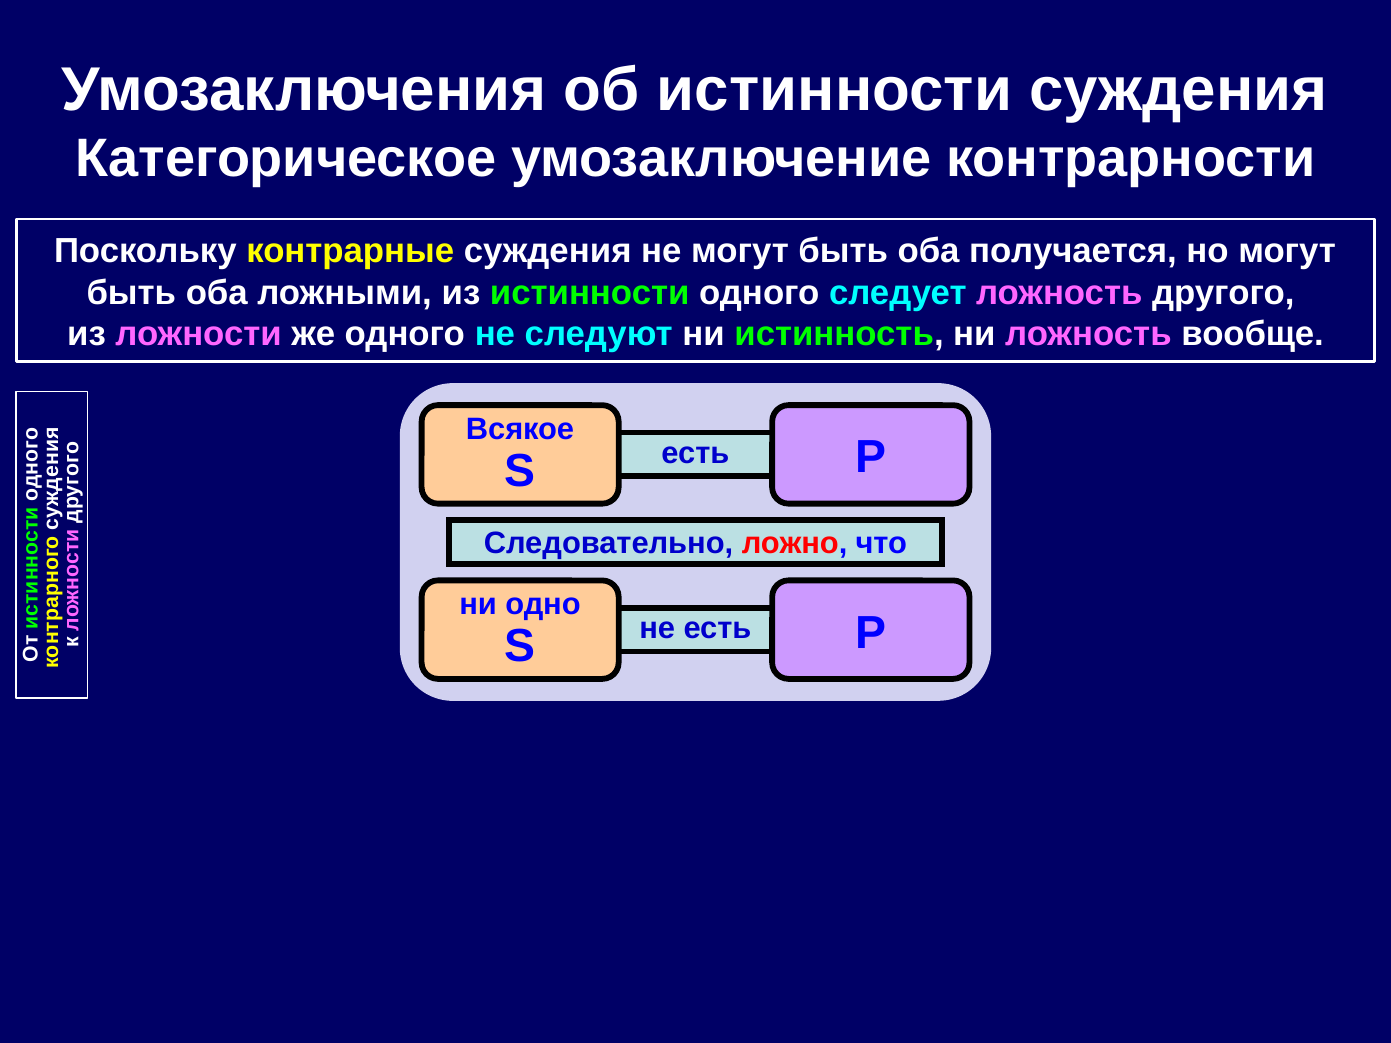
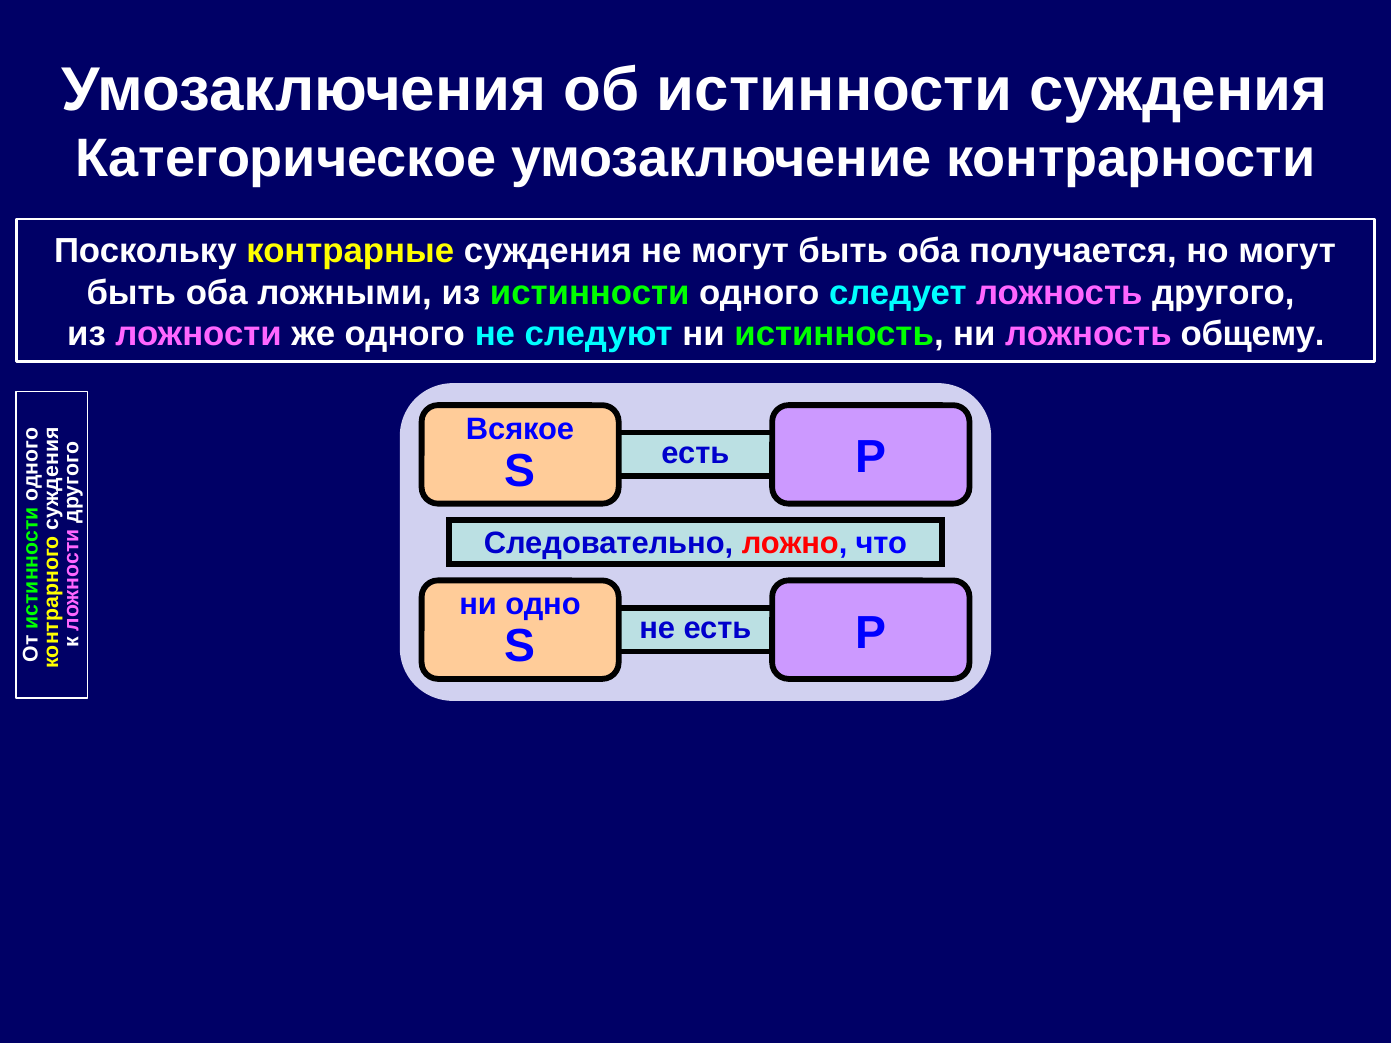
вообще: вообще -> общему (1253, 334)
